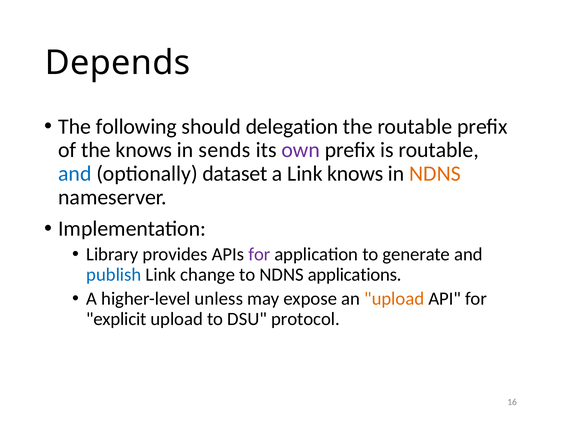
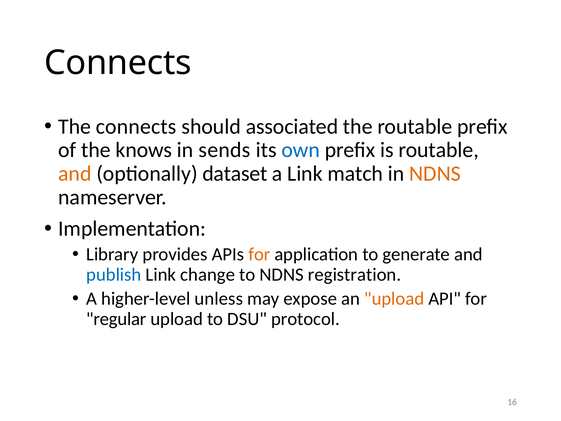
Depends: Depends -> Connects (118, 63)
The following: following -> connects (136, 126)
delegation: delegation -> associated (292, 126)
own colour: purple -> blue (301, 150)
and colour: blue -> orange (75, 174)
Link knows: knows -> match (355, 174)
for colour: purple -> orange (259, 254)
applications: applications -> registration (355, 275)
explicit: explicit -> regular (116, 319)
